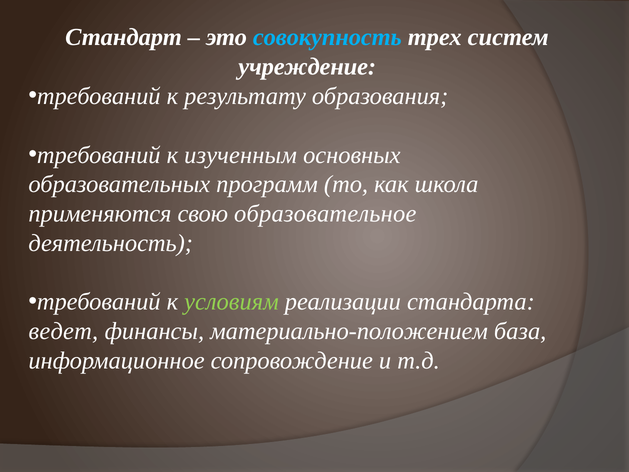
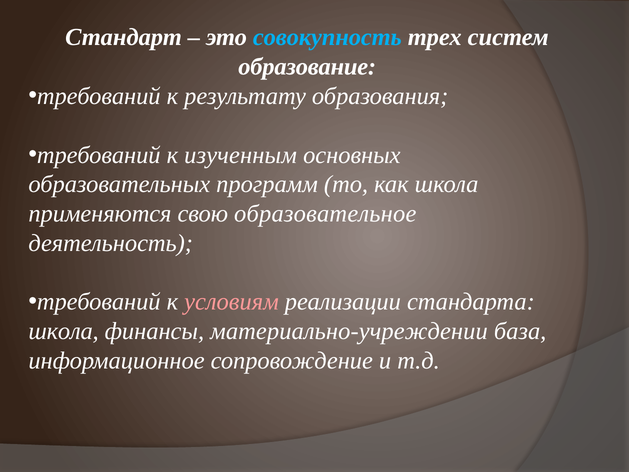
учреждение: учреждение -> образование (307, 67)
условиям colour: light green -> pink (231, 302)
ведет: ведет -> школа (64, 331)
материально-положением: материально-положением -> материально-учреждении (349, 331)
